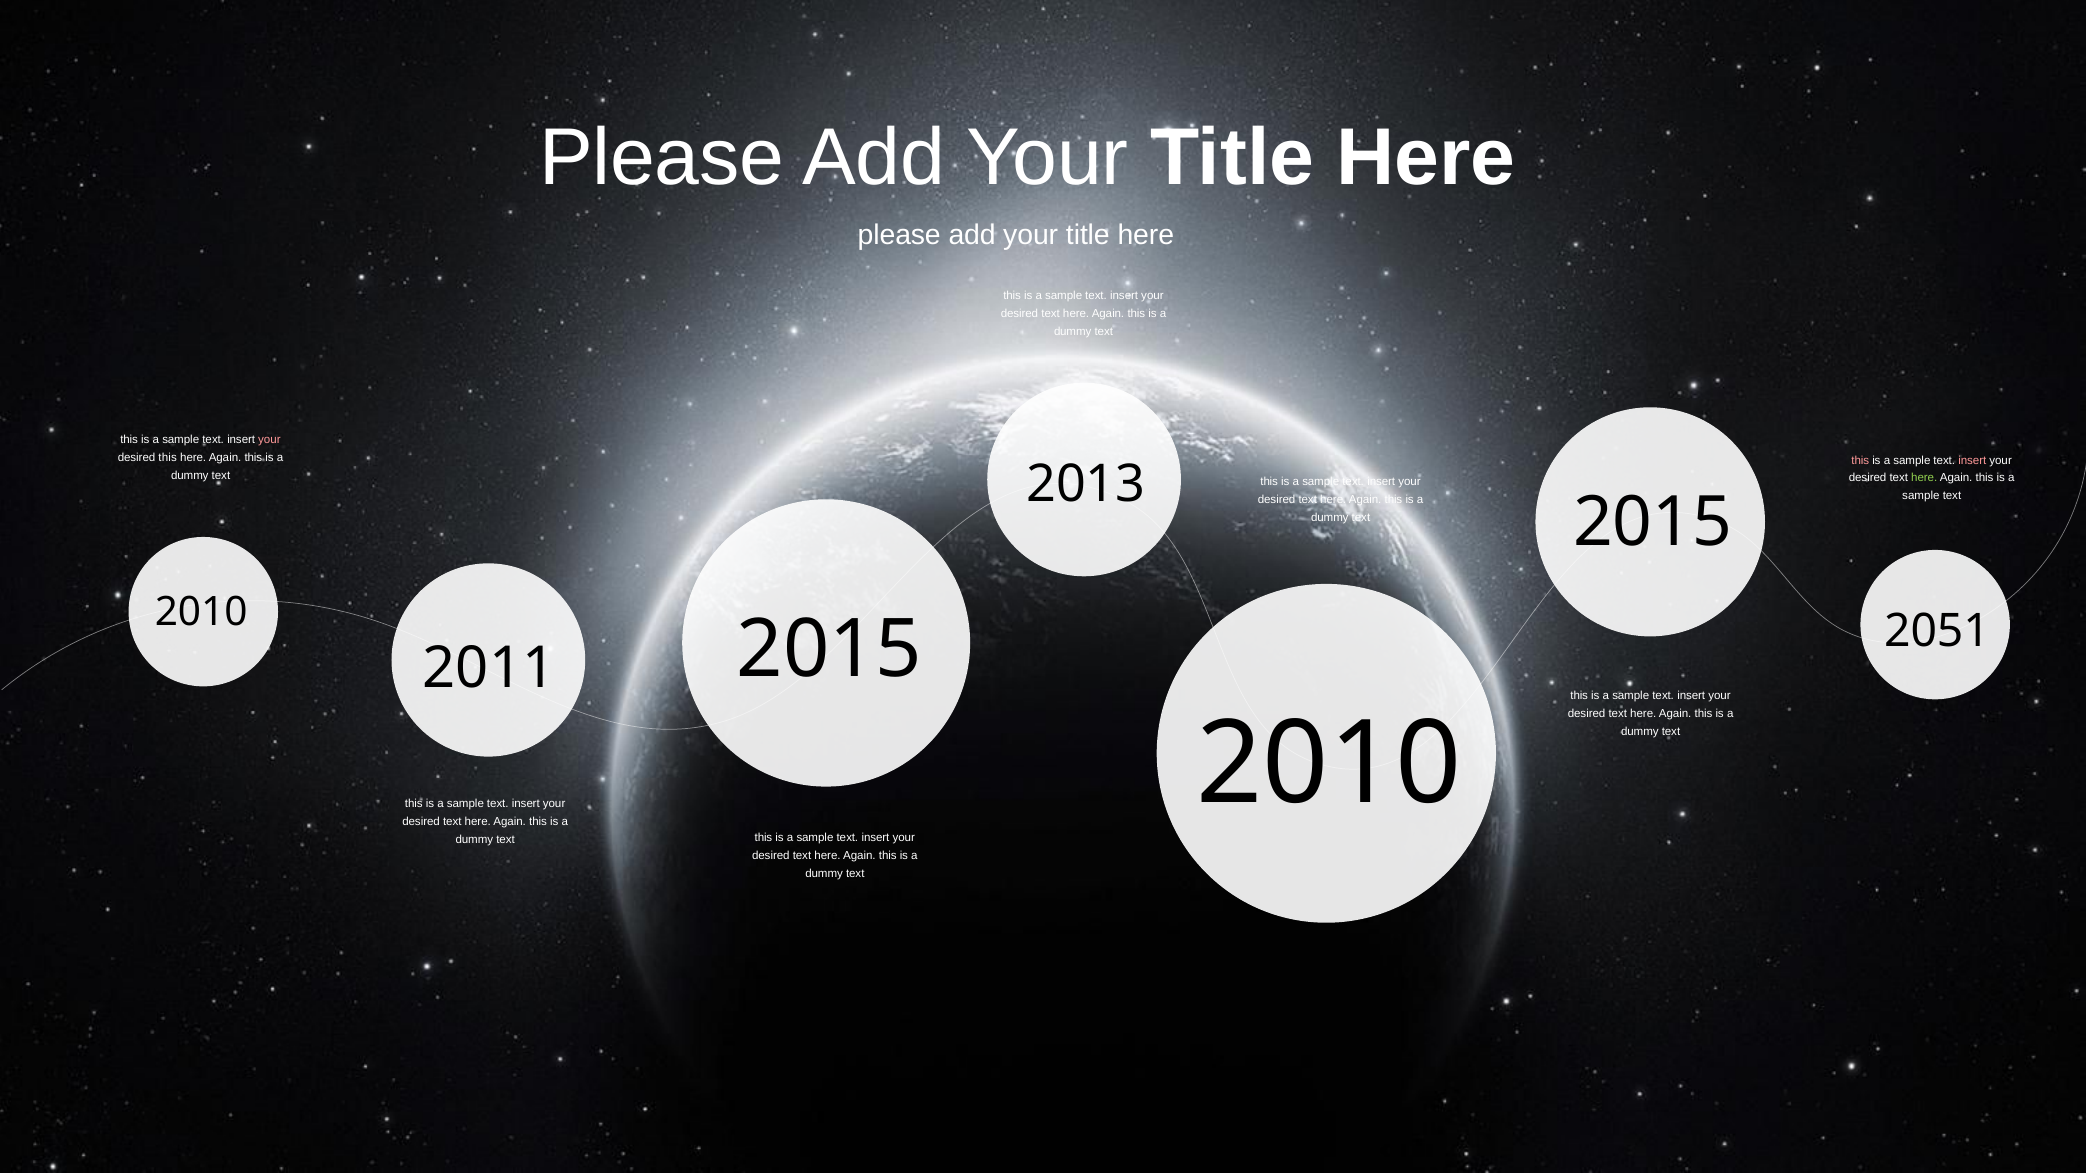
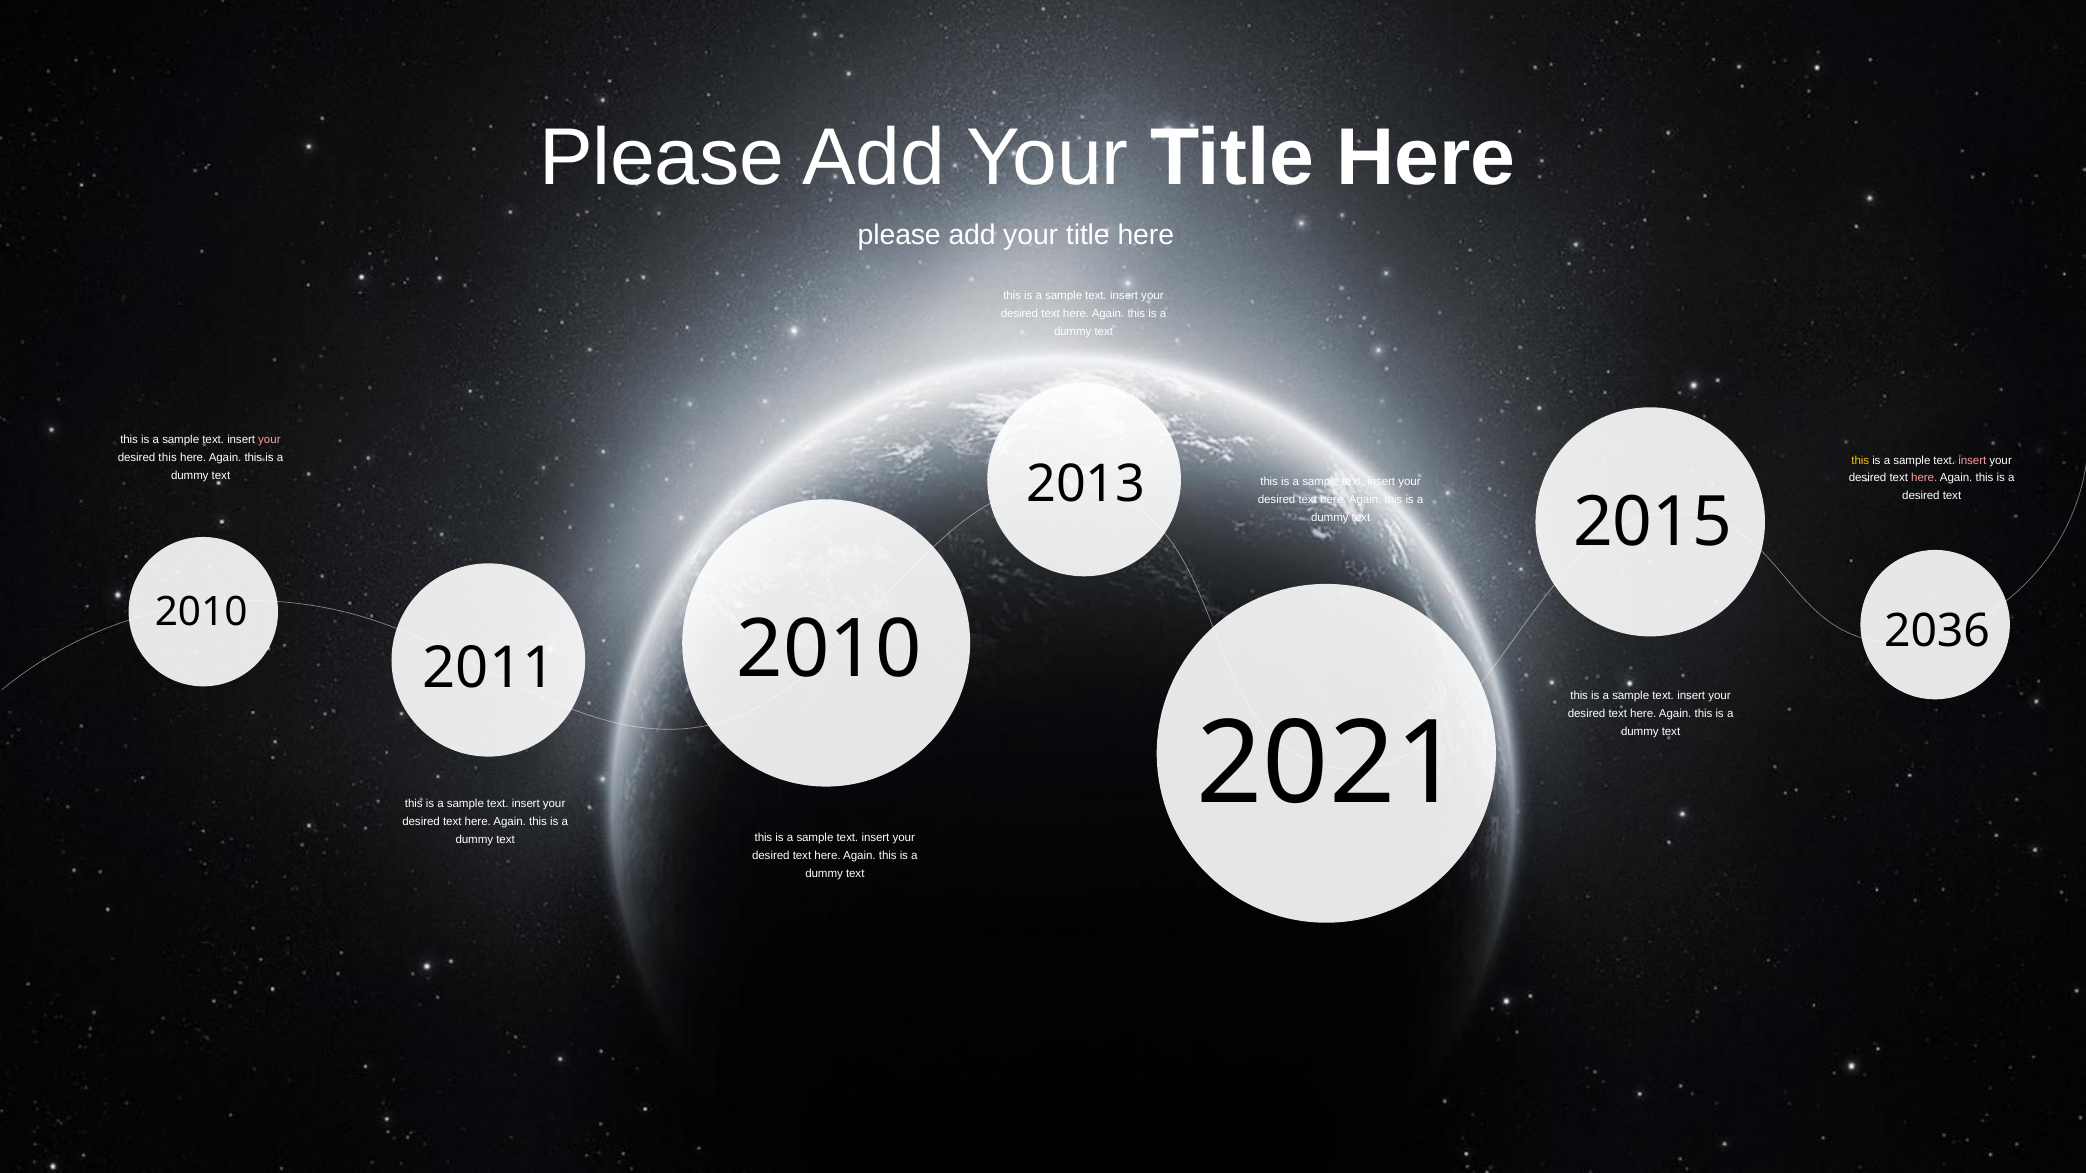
this colour: pink -> yellow (1860, 460)
here colour: light green -> pink (1924, 478)
sample: sample -> desired (1921, 496)
2051: 2051 -> 2036 (1937, 631)
2011 2015: 2015 -> 2010 (829, 650)
2010: 2010 -> 2021 (1329, 764)
